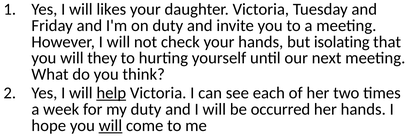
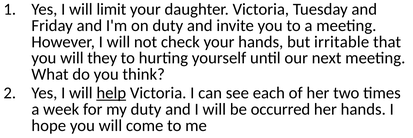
likes: likes -> limit (111, 9)
isolating: isolating -> irritable (342, 42)
will underline: present -> none (110, 125)
